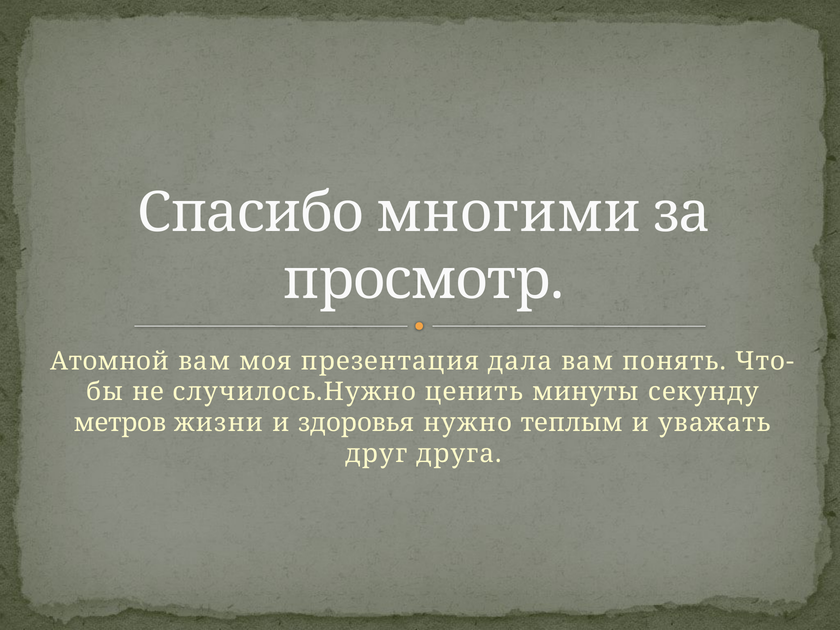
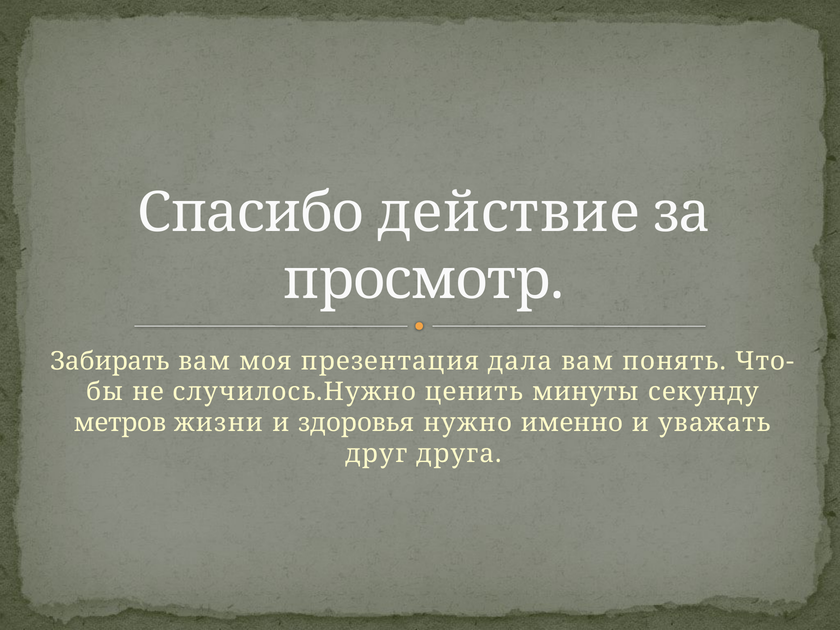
многими: многими -> действие (508, 213)
Атомной: Атомной -> Забирать (110, 361)
теплым: теплым -> именно (572, 423)
